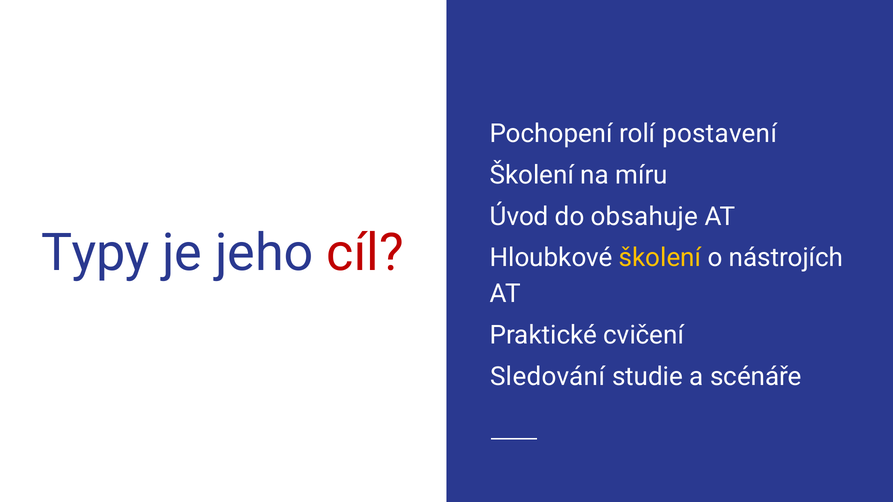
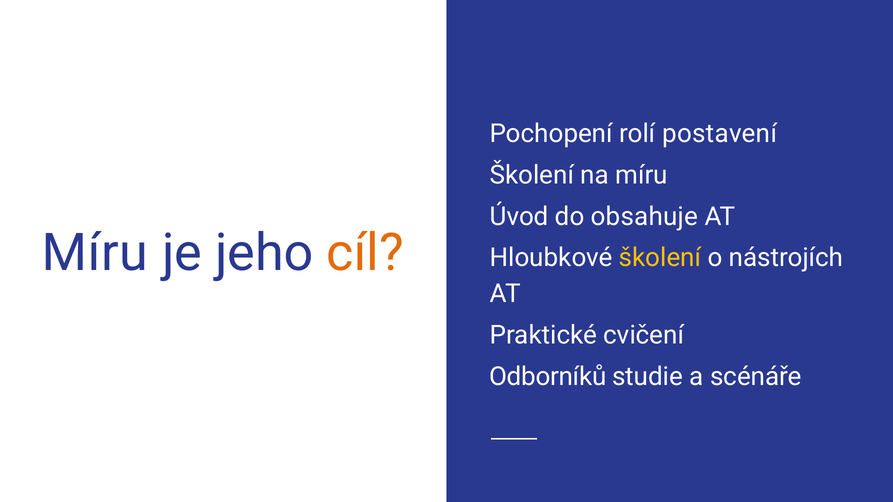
Typy: Typy -> Míru (95, 253)
cíl colour: red -> orange (365, 253)
Sledování: Sledování -> Odborníků (548, 377)
